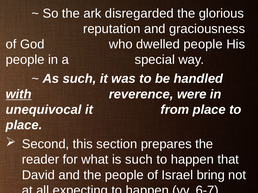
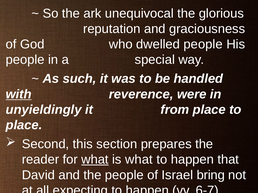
disregarded: disregarded -> unequivocal (139, 13)
unequivocal: unequivocal -> unyieldingly (44, 110)
what underline: none -> present (95, 160)
is such: such -> what (139, 160)
